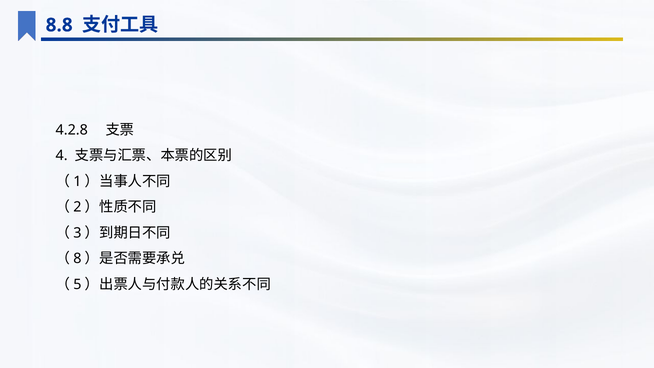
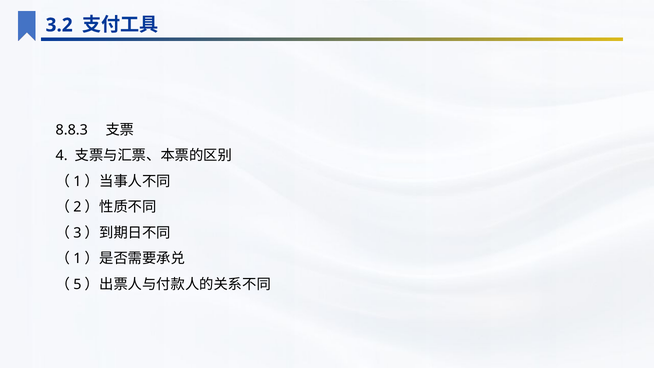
8.8: 8.8 -> 3.2 (59, 25)
4.2.8: 4.2.8 -> 8.8.3 (72, 130)
8: 8 -> 1 (77, 259)
